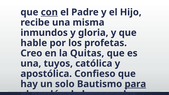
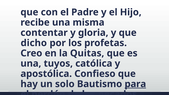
con underline: present -> none (49, 12)
inmundos: inmundos -> contentar (44, 33)
hable: hable -> dicho (34, 43)
